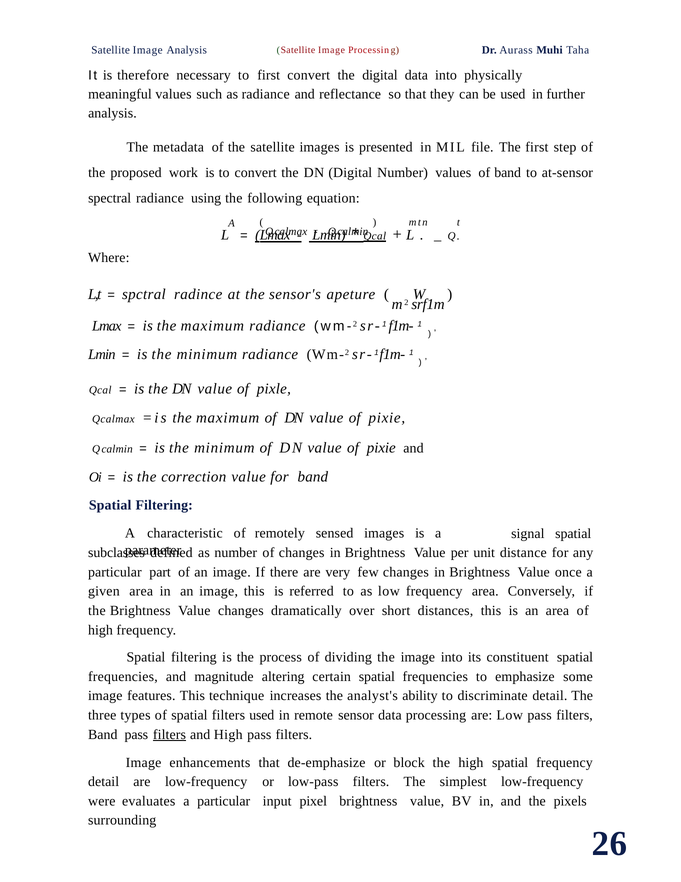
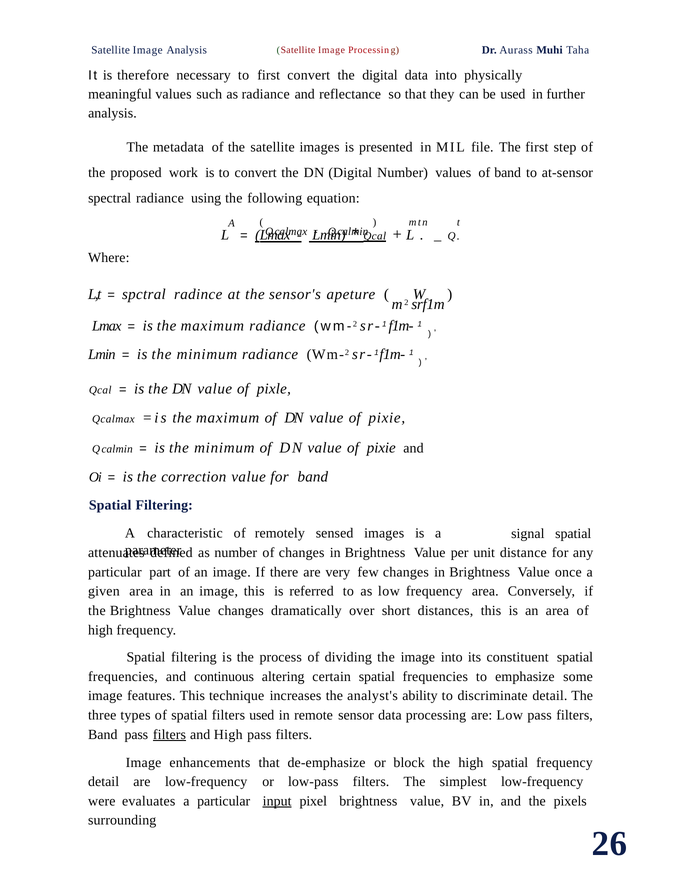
subclasses: subclasses -> attenuates (116, 552)
magnitude: magnitude -> continuous (224, 676)
input underline: none -> present (277, 800)
